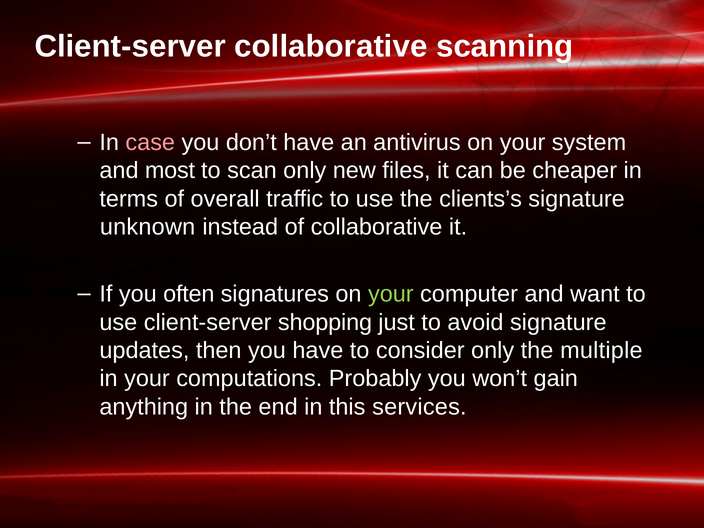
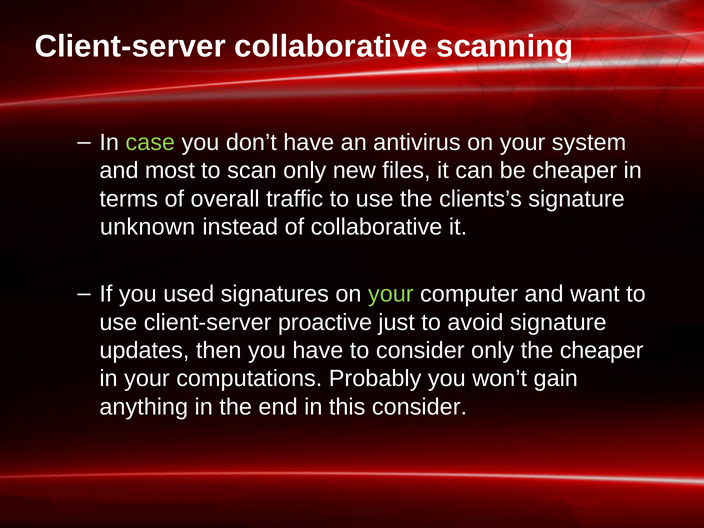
case colour: pink -> light green (150, 142)
often: often -> used (189, 294)
shopping: shopping -> proactive (325, 322)
the multiple: multiple -> cheaper (602, 351)
this services: services -> consider (420, 407)
